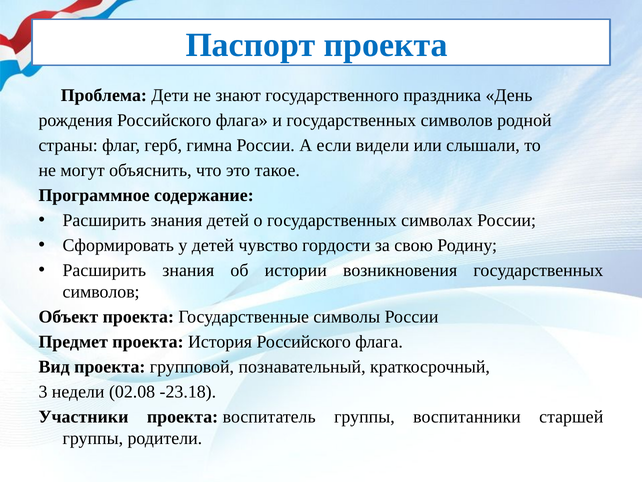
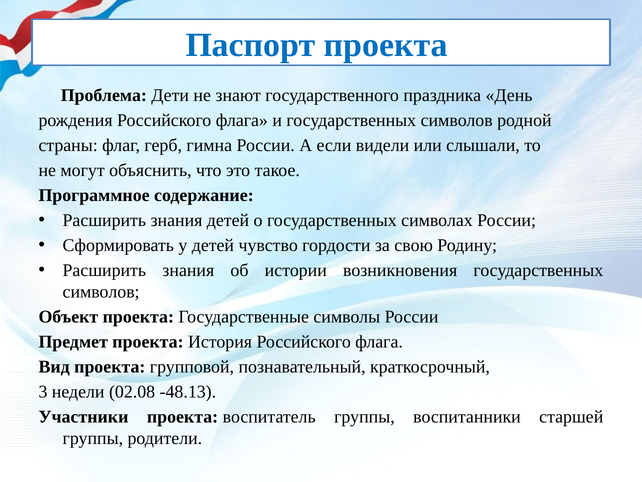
-23.18: -23.18 -> -48.13 (188, 392)
